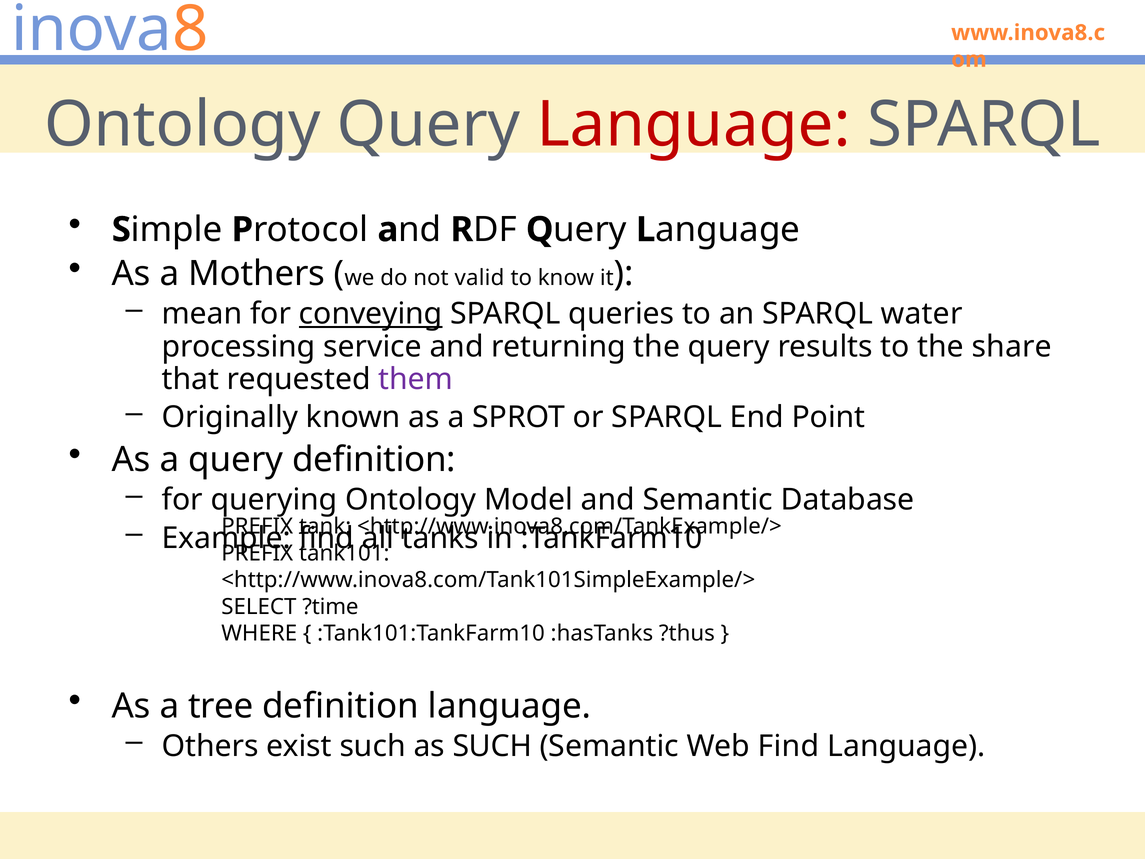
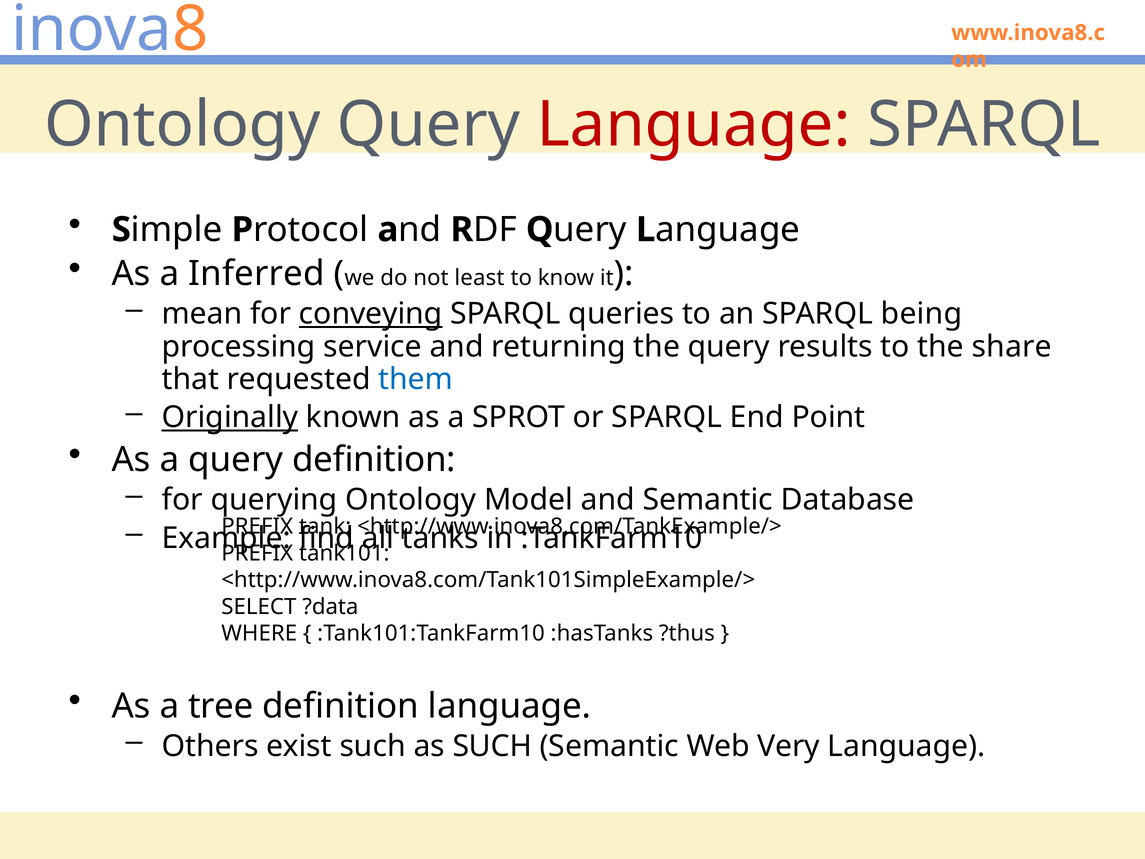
Mothers: Mothers -> Inferred (257, 274)
valid: valid -> least (480, 278)
water: water -> being (922, 314)
them colour: purple -> blue (416, 379)
Originally underline: none -> present (230, 417)
?time: ?time -> ?data (330, 607)
Web Find: Find -> Very (789, 746)
